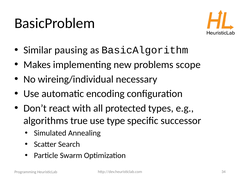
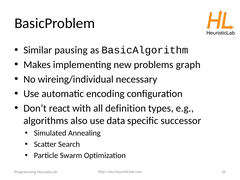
scope: scope -> graph (188, 65)
protected: protected -> definition (126, 108)
true: true -> also (79, 121)
type: type -> data (116, 121)
